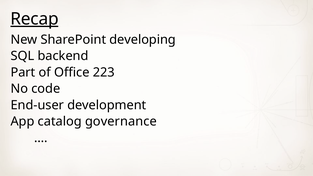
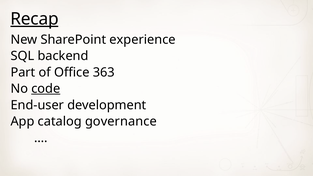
developing: developing -> experience (143, 40)
223: 223 -> 363 (104, 72)
code underline: none -> present (46, 89)
